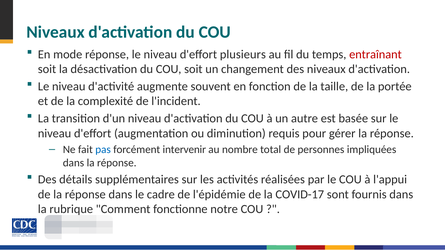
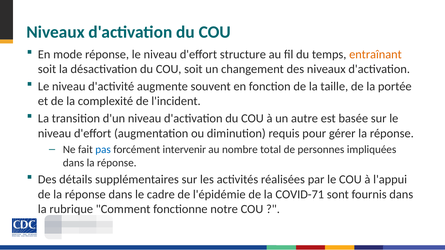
plusieurs: plusieurs -> structure (243, 54)
entraînant colour: red -> orange (375, 54)
COVID-17: COVID-17 -> COVID-71 (300, 195)
